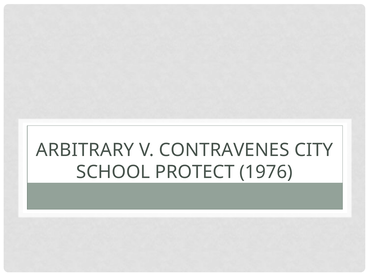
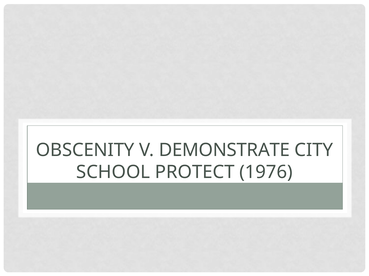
ARBITRARY: ARBITRARY -> OBSCENITY (85, 150)
CONTRAVENES: CONTRAVENES -> DEMONSTRATE (224, 150)
